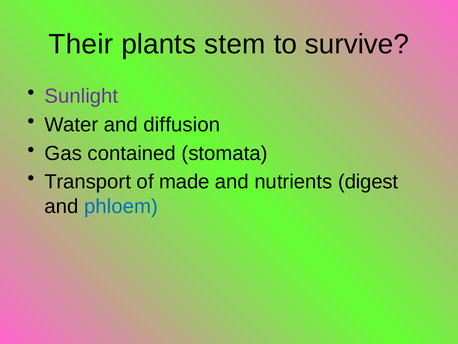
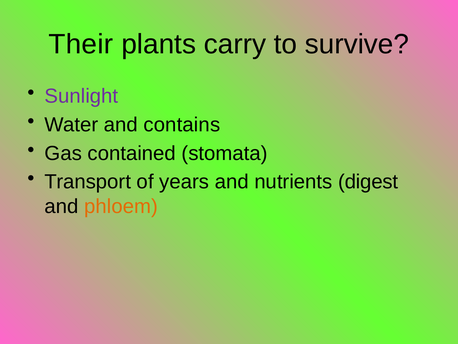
stem: stem -> carry (235, 44)
diffusion: diffusion -> contains (182, 125)
made: made -> years (184, 182)
phloem colour: blue -> orange (121, 206)
